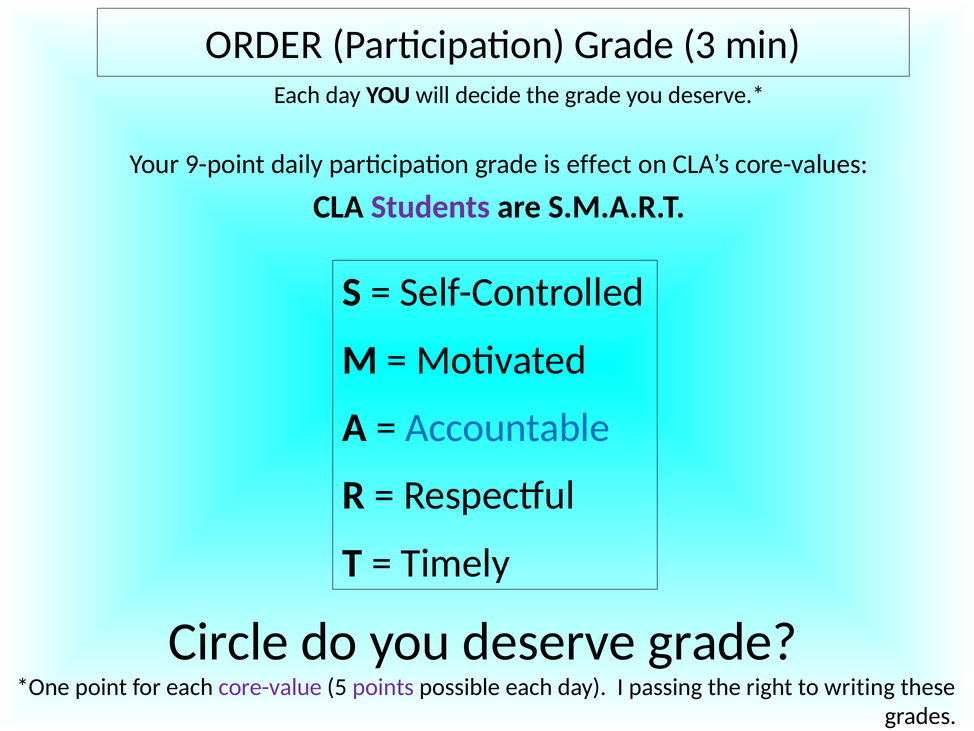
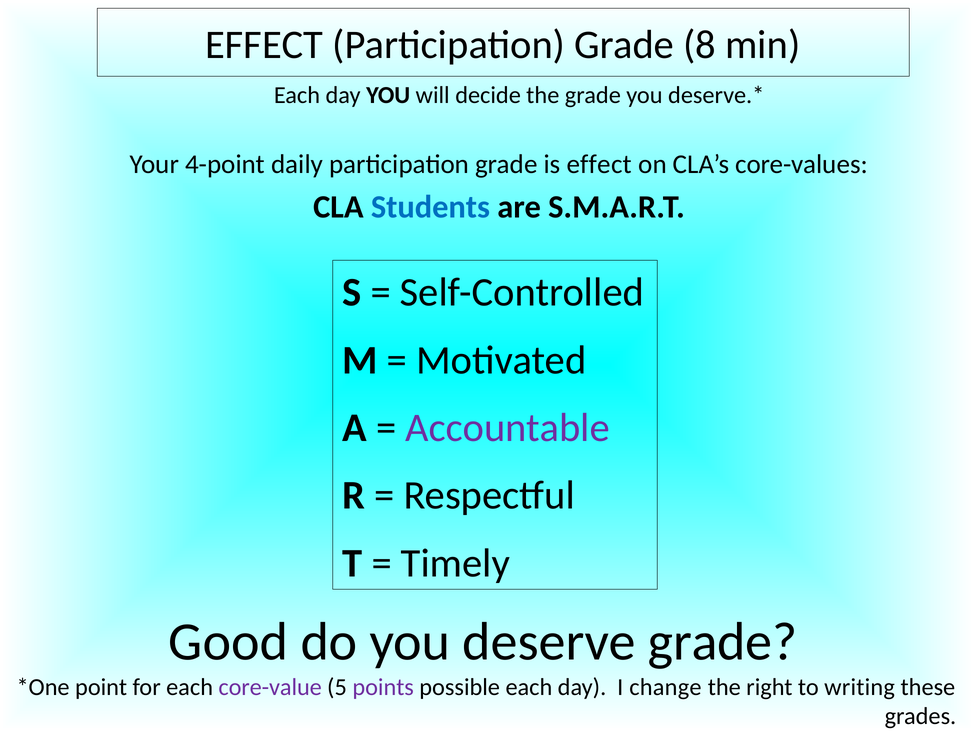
ORDER: ORDER -> EFFECT (264, 45)
3: 3 -> 8 (700, 45)
9-point: 9-point -> 4-point (225, 164)
Students colour: purple -> blue (430, 207)
Accountable colour: blue -> purple (508, 428)
Circle: Circle -> Good (228, 642)
passing: passing -> change (665, 687)
